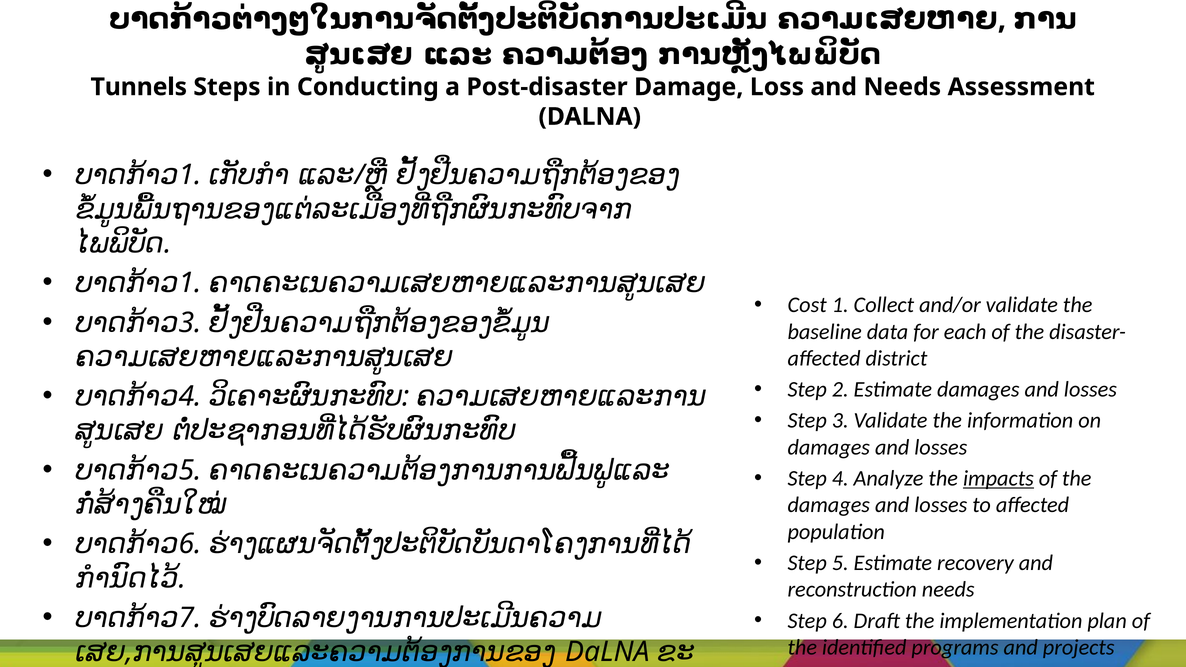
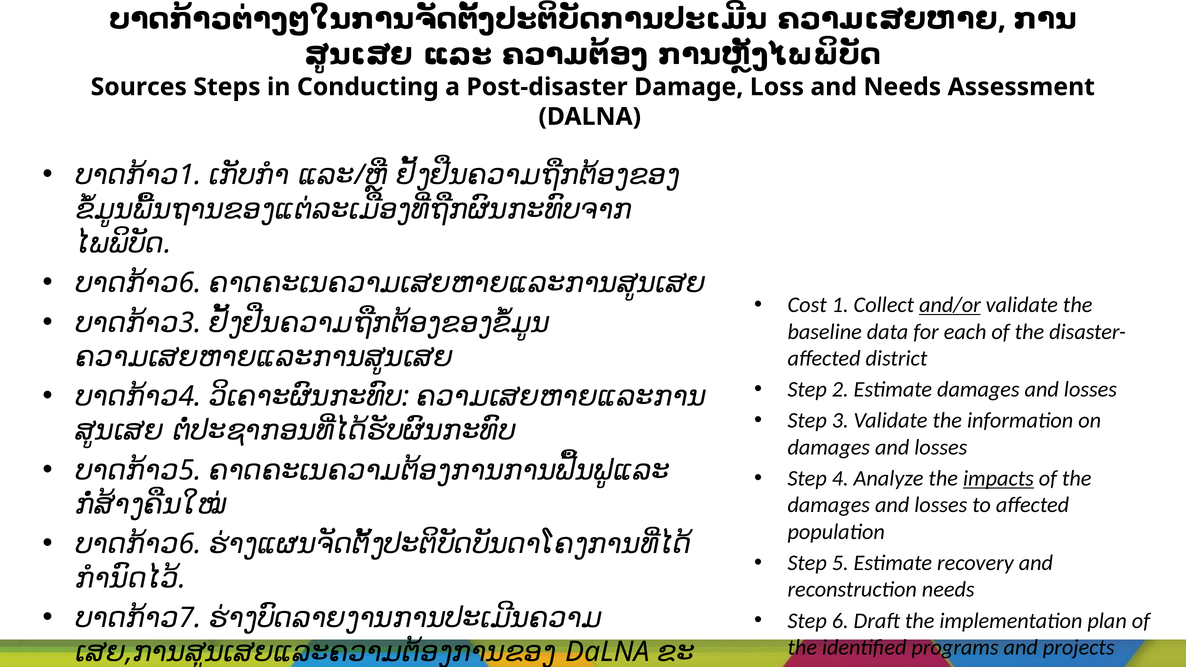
Tunnels: Tunnels -> Sources (139, 87)
1: 1 -> 6 (190, 283)
and/or underline: none -> present (950, 305)
